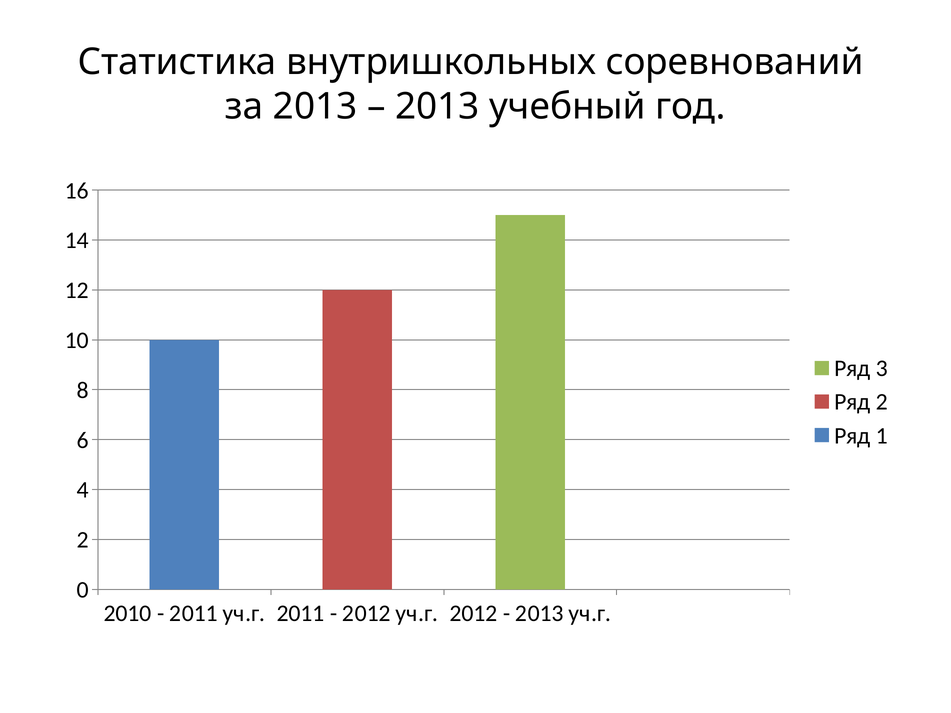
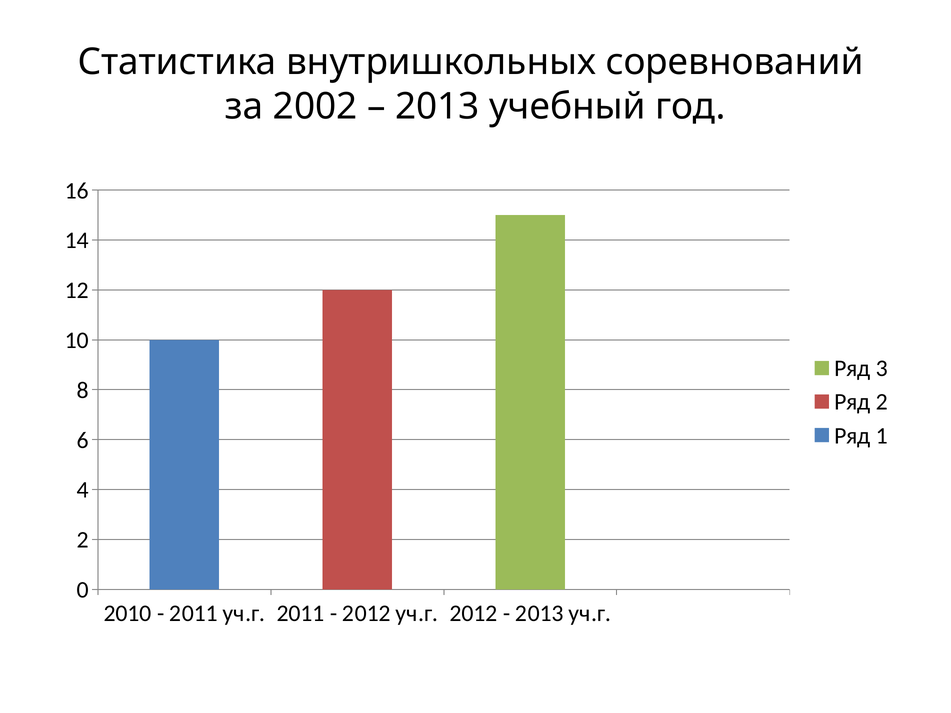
за 2013: 2013 -> 2002 (315, 106)
